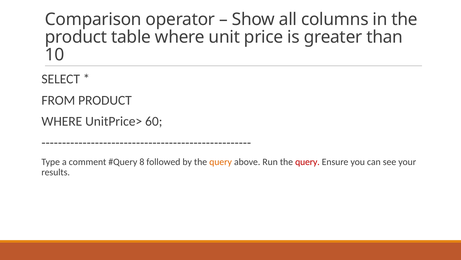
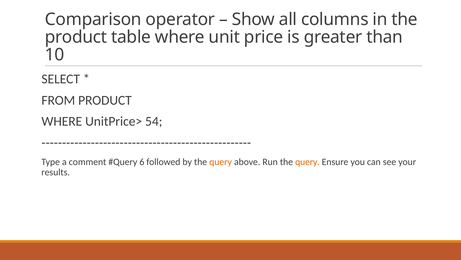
60: 60 -> 54 (154, 121)
8: 8 -> 6 (142, 162)
query colour: red -> orange (307, 162)
